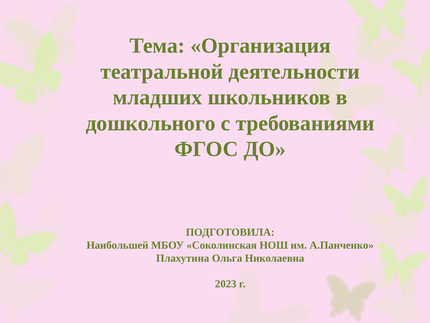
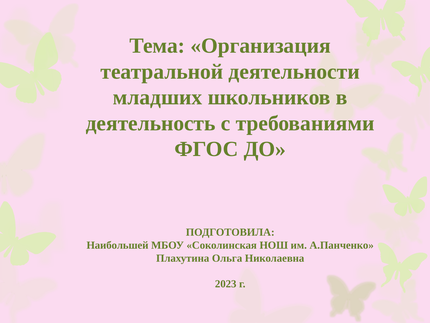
дошкольного: дошкольного -> деятельность (151, 123)
